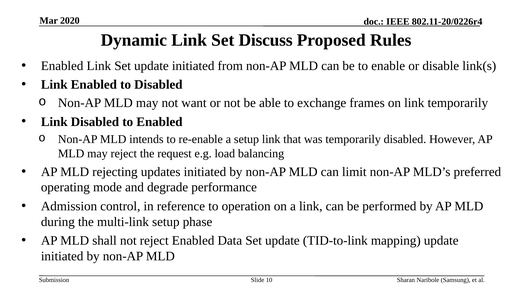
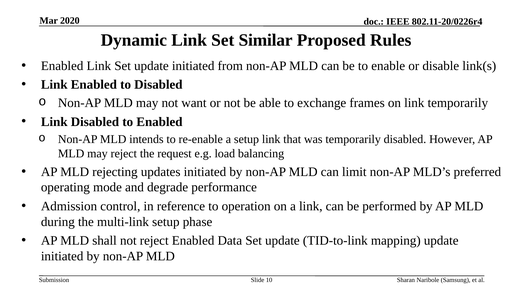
Discuss: Discuss -> Similar (266, 40)
